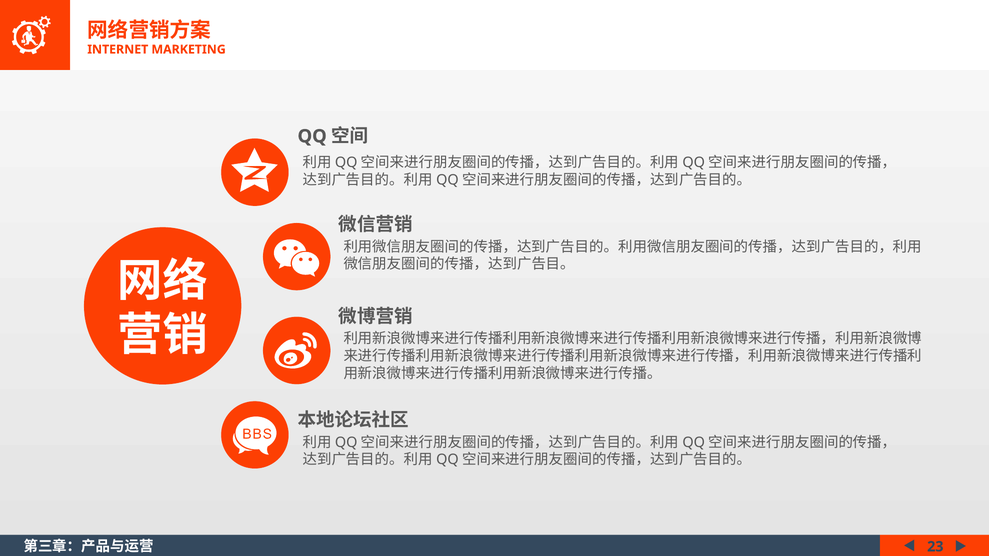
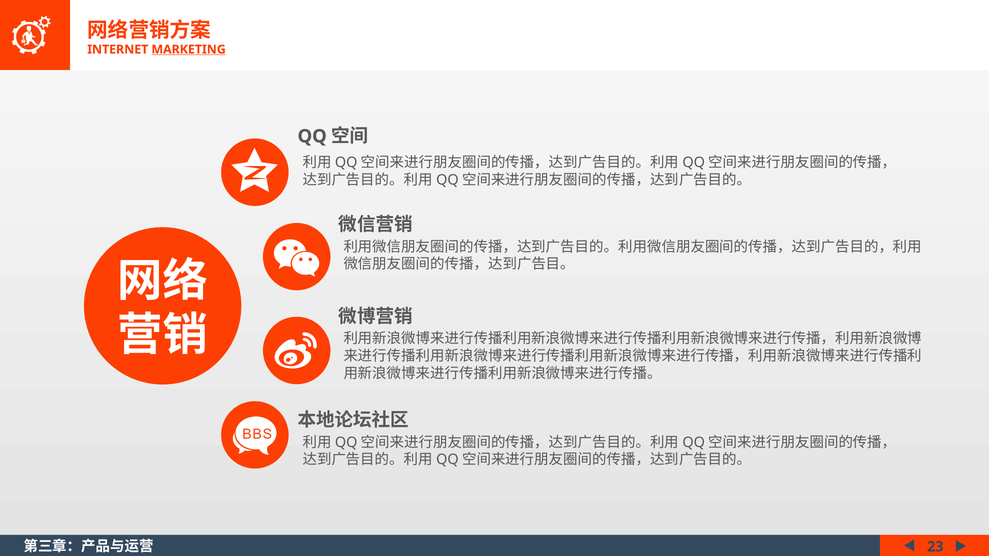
MARKETING underline: none -> present (189, 49)
